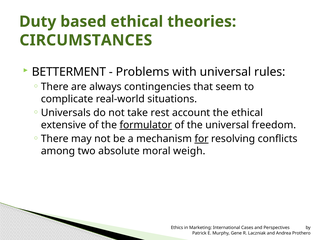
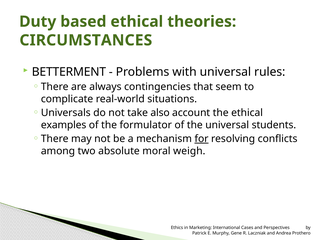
rest: rest -> also (160, 113)
extensive: extensive -> examples (64, 125)
formulator underline: present -> none (146, 125)
freedom: freedom -> students (274, 125)
